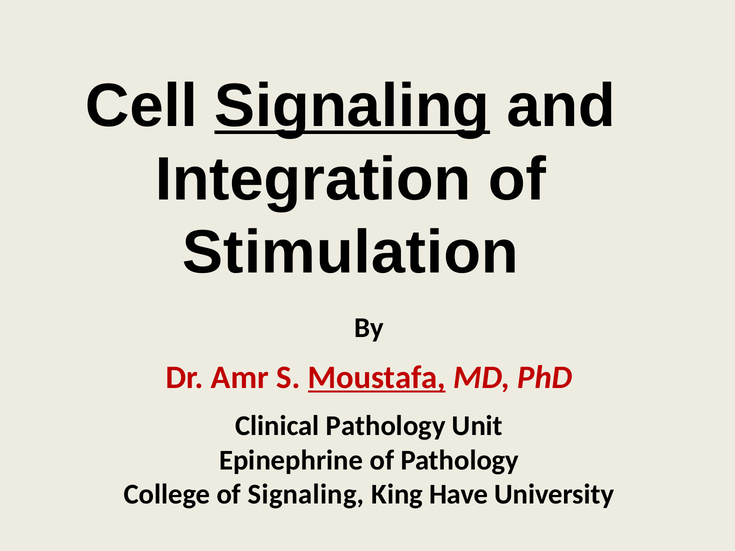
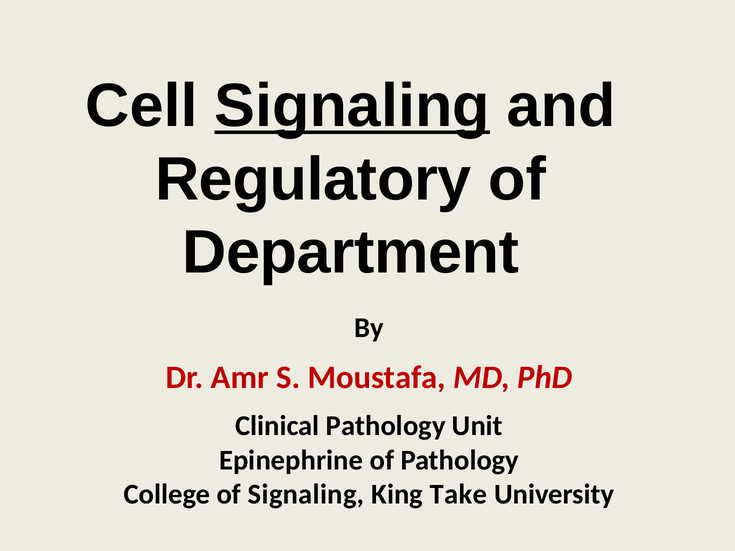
Integration: Integration -> Regulatory (313, 179)
Stimulation: Stimulation -> Department (351, 253)
Moustafa underline: present -> none (377, 377)
Have: Have -> Take (458, 495)
